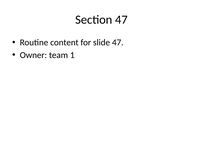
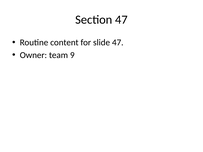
1: 1 -> 9 (72, 55)
